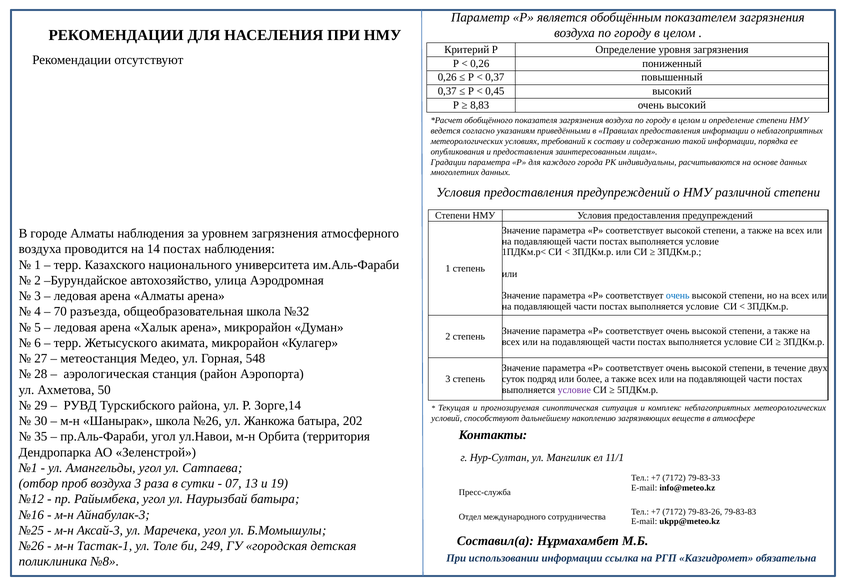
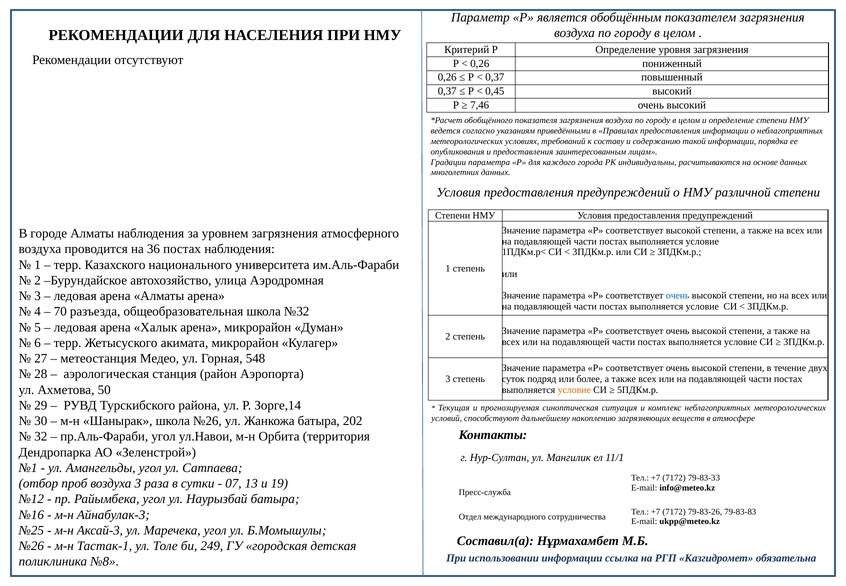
8,83: 8,83 -> 7,46 (480, 105)
14: 14 -> 36 (153, 249)
условие colour: purple -> orange (574, 390)
35: 35 -> 32 (41, 436)
